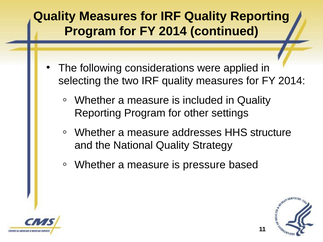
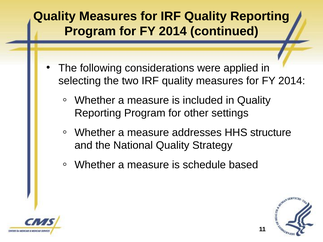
pressure: pressure -> schedule (204, 165)
